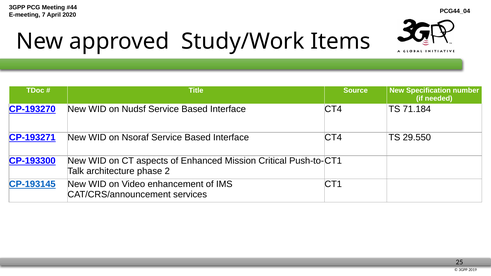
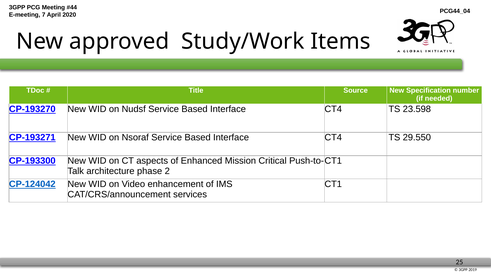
71.184: 71.184 -> 23.598 (417, 109)
CP-193145: CP-193145 -> CP-124042 (32, 184)
